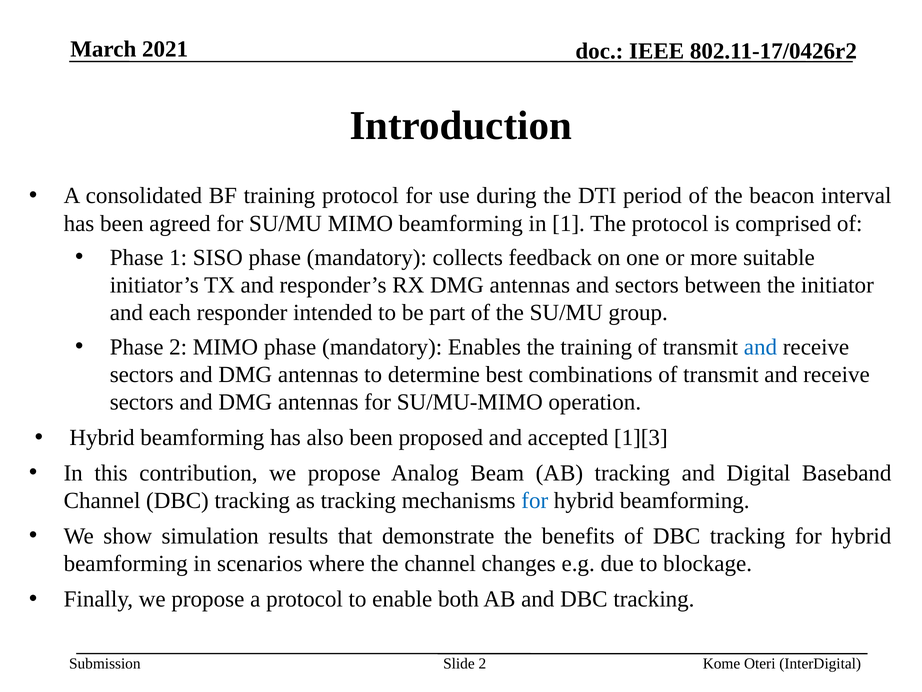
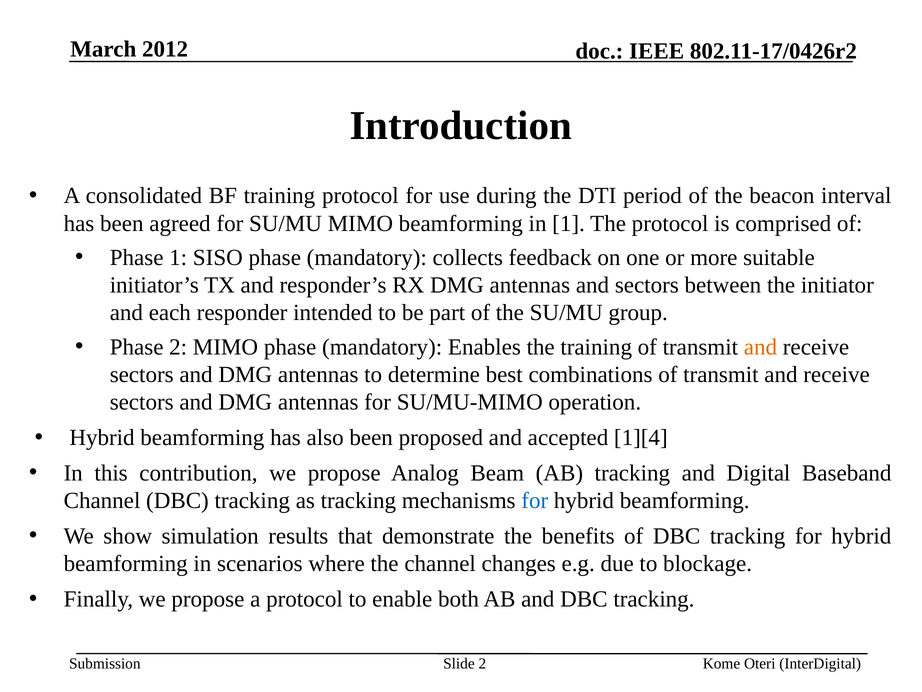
2021: 2021 -> 2012 (165, 49)
and colour: blue -> orange (760, 347)
1][3: 1][3 -> 1][4 (641, 437)
